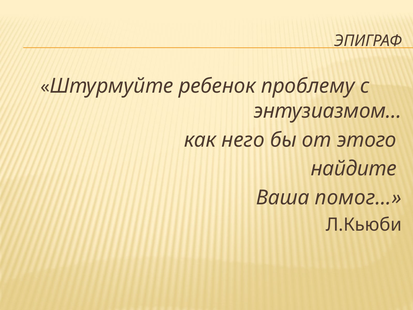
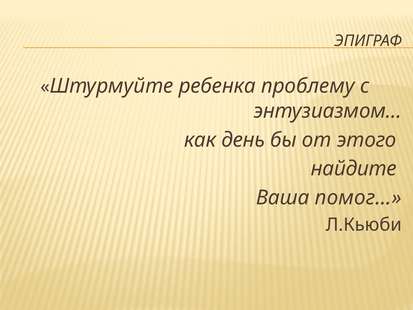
ребенок: ребенок -> ребенка (217, 86)
него: него -> день (243, 140)
